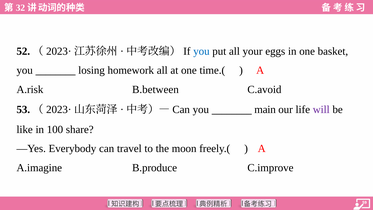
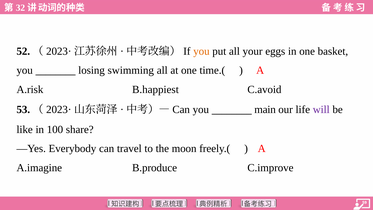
you colour: blue -> orange (201, 51)
homework: homework -> swimming (131, 70)
B.between: B.between -> B.happiest (155, 89)
